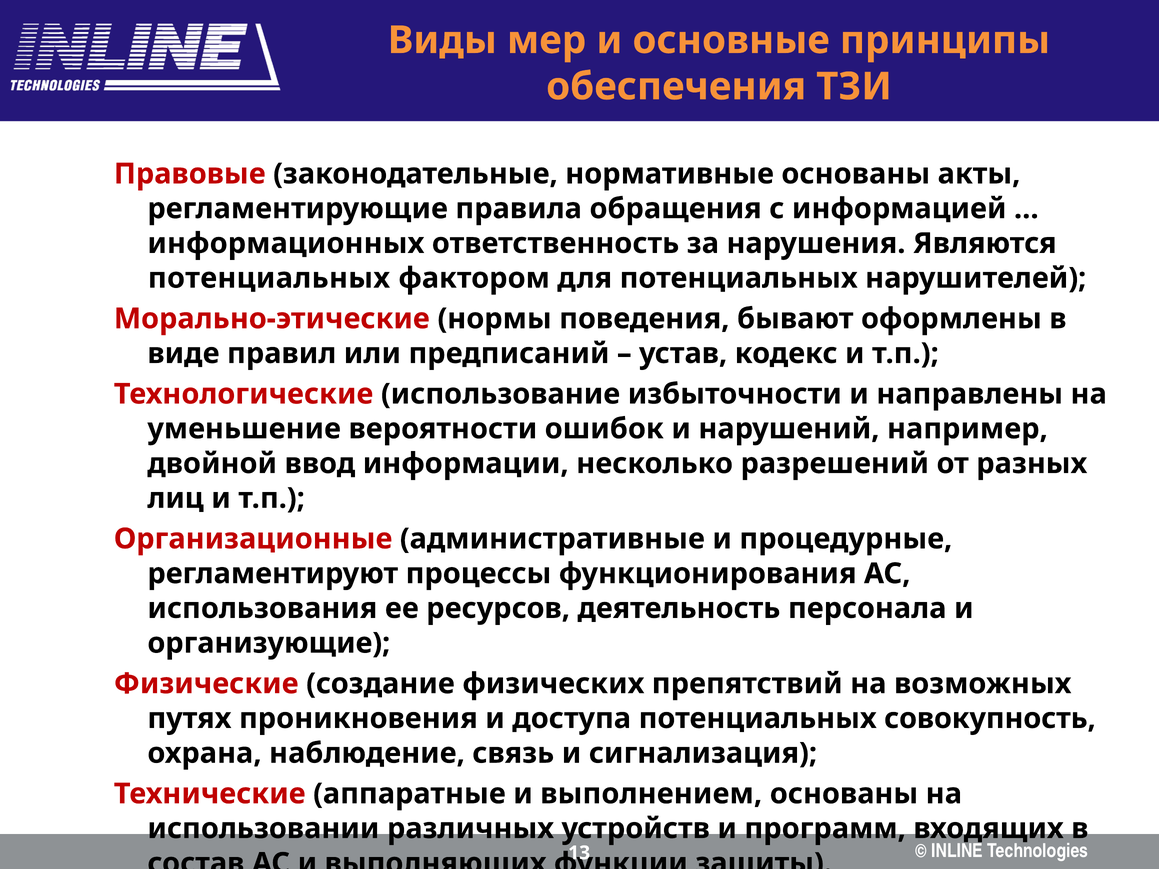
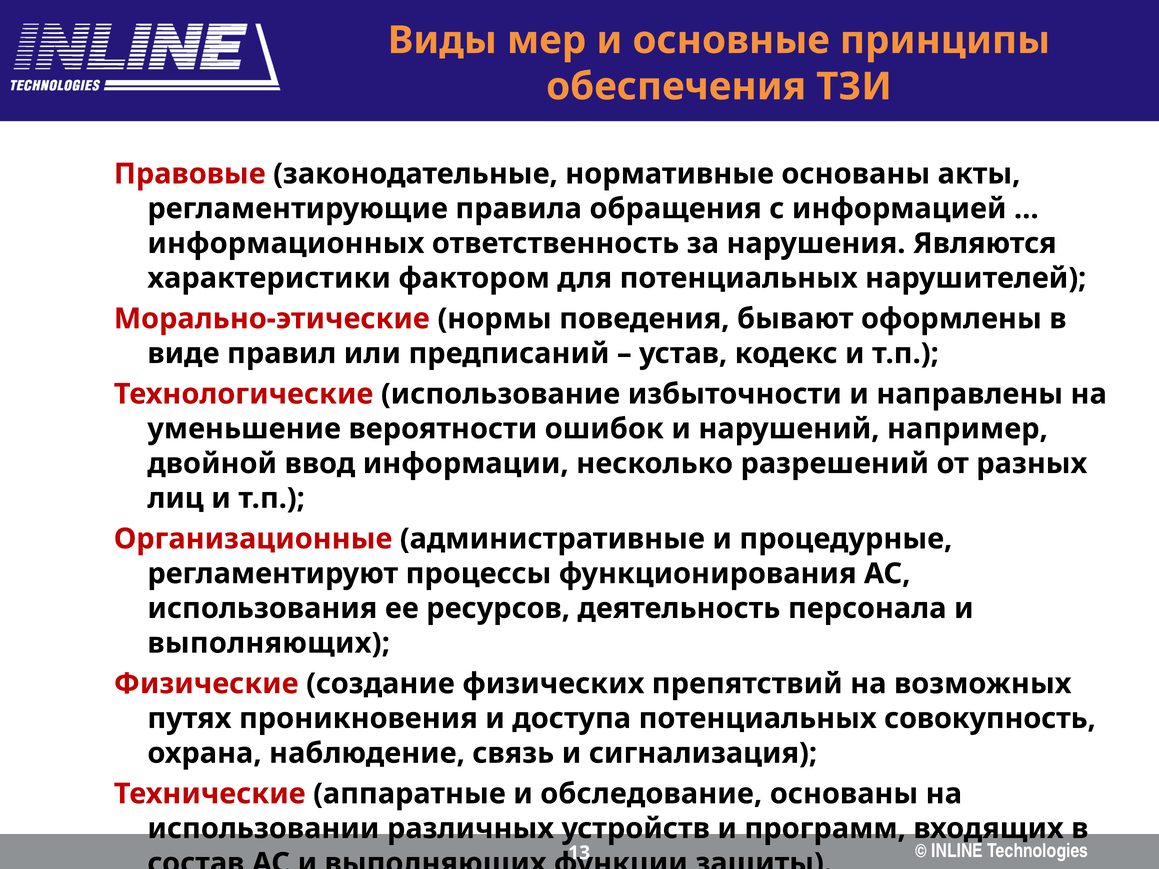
потенциальных: потенциальных -> характеристики (269, 278)
организующие: организующие -> выполняющих (269, 643)
выполнением: выполнением -> обследование (651, 794)
